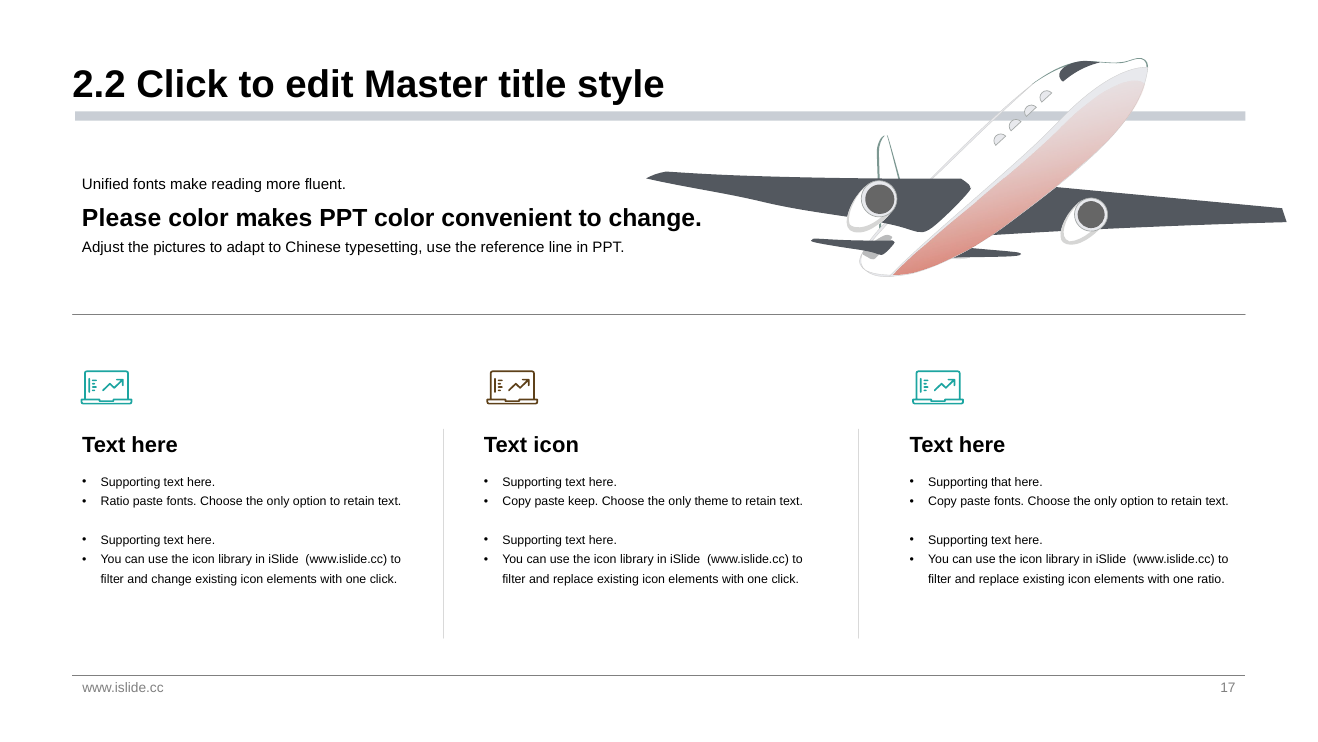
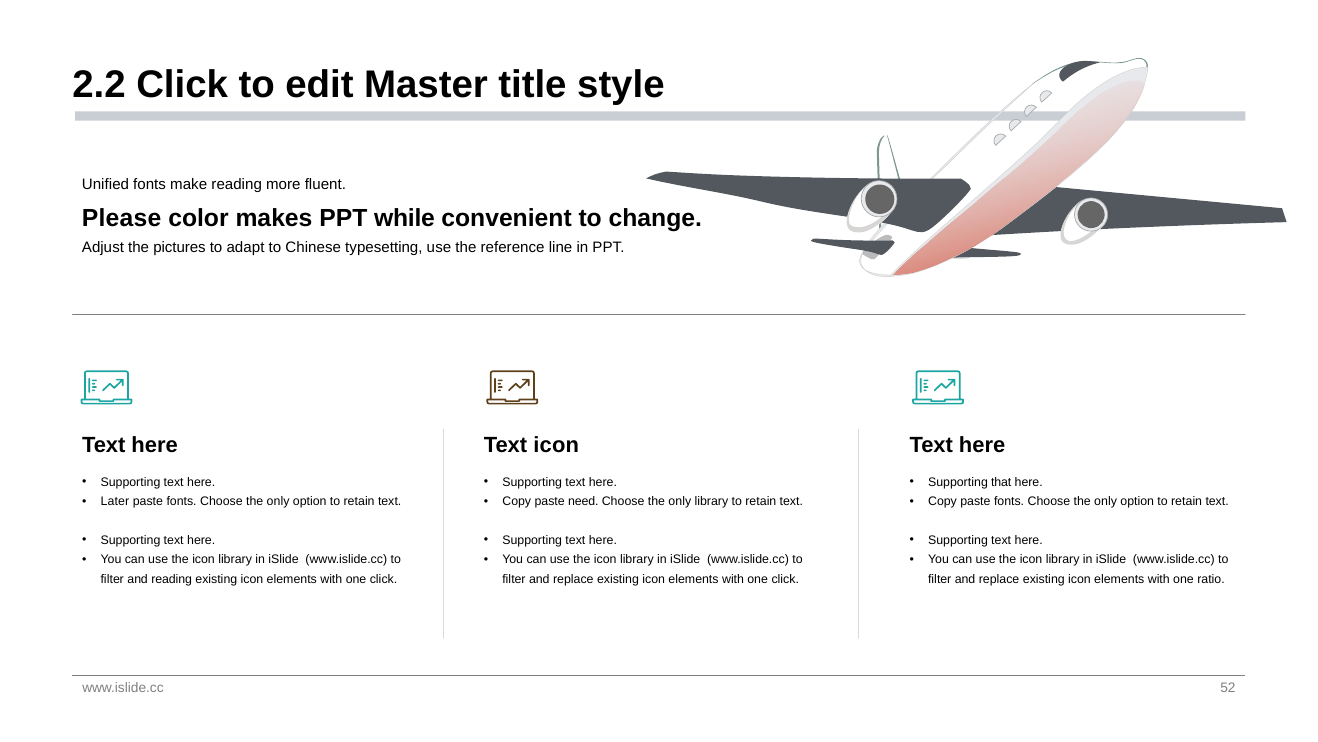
PPT color: color -> while (404, 218)
Ratio: Ratio -> Later (115, 501)
keep: keep -> need (583, 501)
only theme: theme -> library (711, 501)
and change: change -> reading (172, 579)
17: 17 -> 52 (1228, 688)
